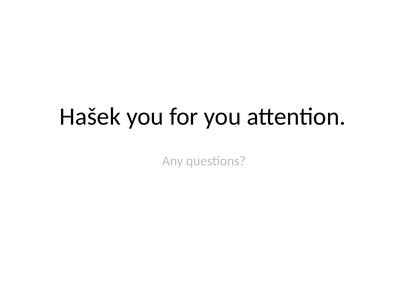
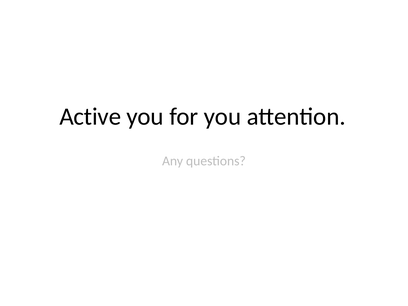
Hašek: Hašek -> Active (90, 116)
